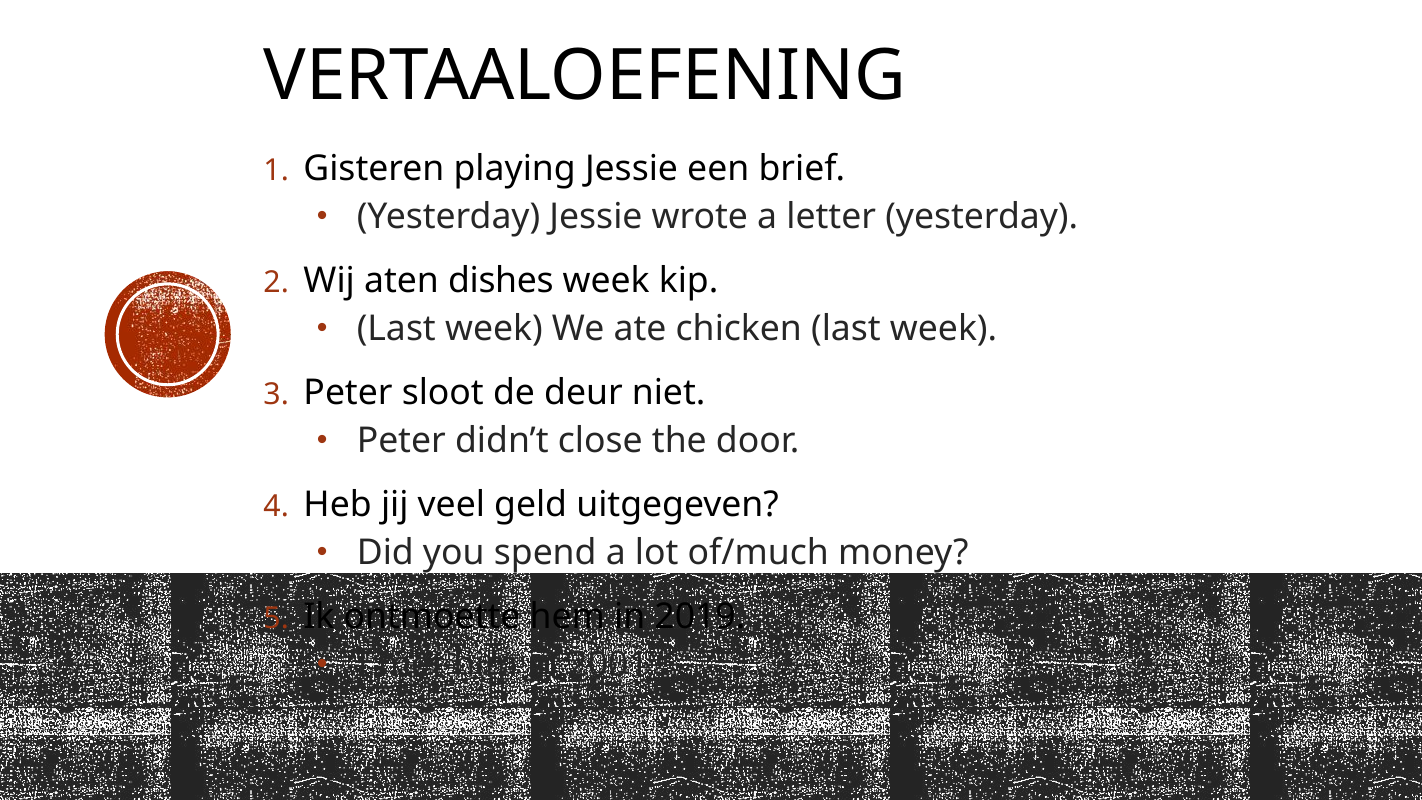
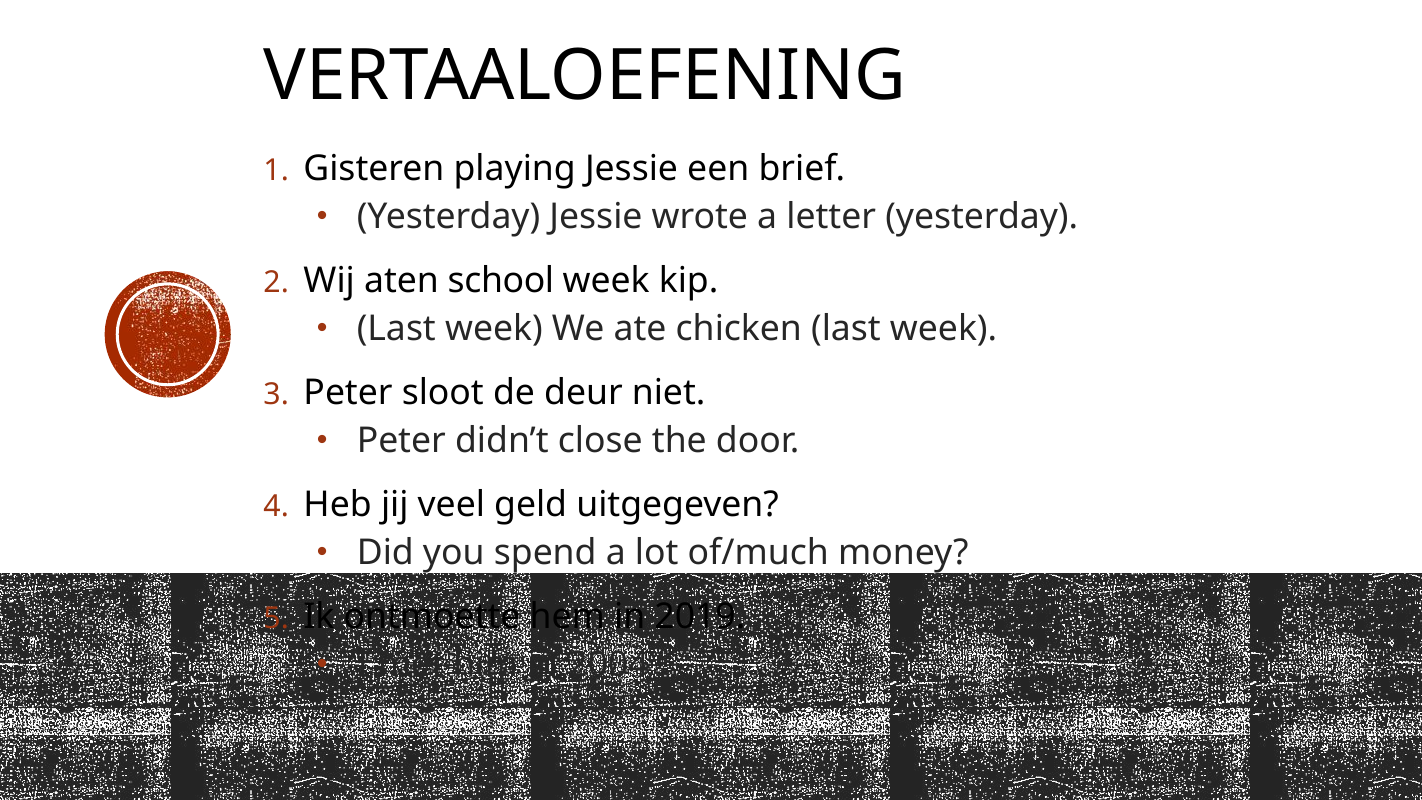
dishes: dishes -> school (501, 281)
2001: 2001 -> 2004 (608, 665)
